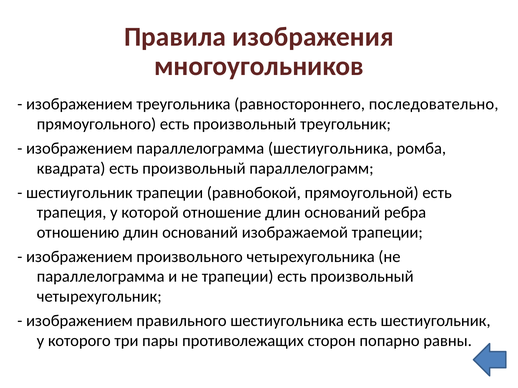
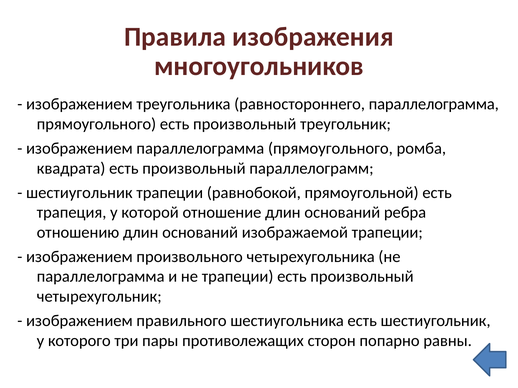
равностороннего последовательно: последовательно -> параллелограмма (434, 104)
изображением параллелограмма шестиугольника: шестиугольника -> прямоугольного (330, 149)
